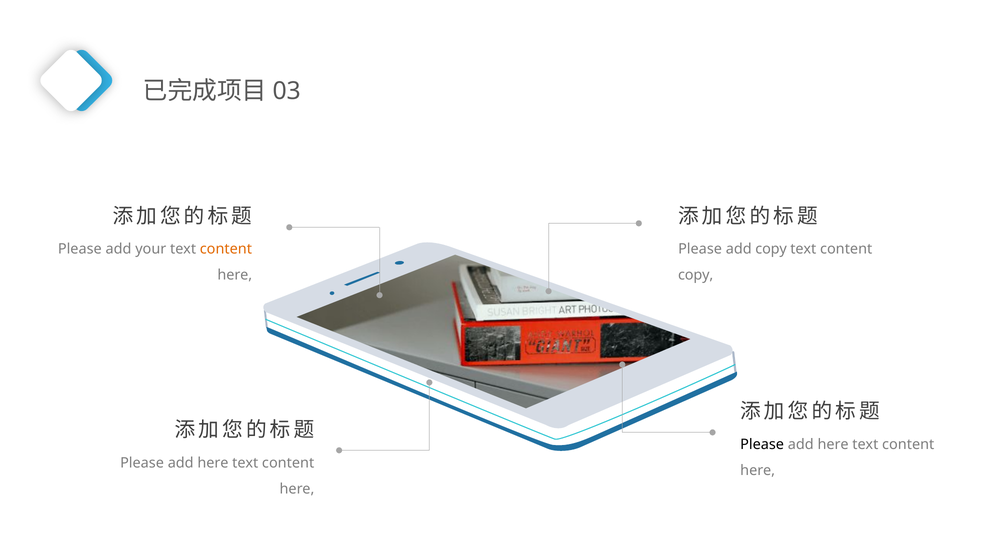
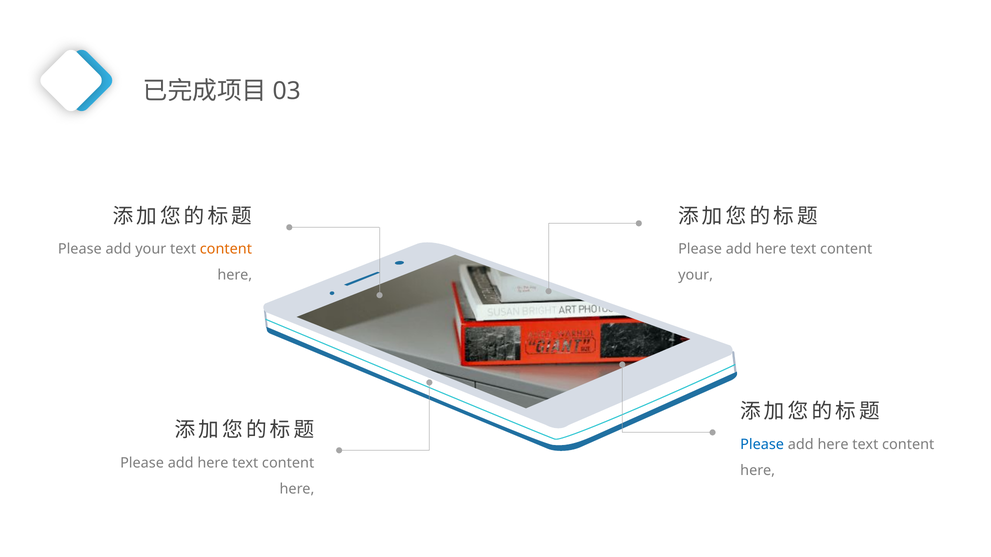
copy: copy -> here (771, 249)
copy: copy -> your (696, 275)
Please colour: black -> blue (762, 445)
